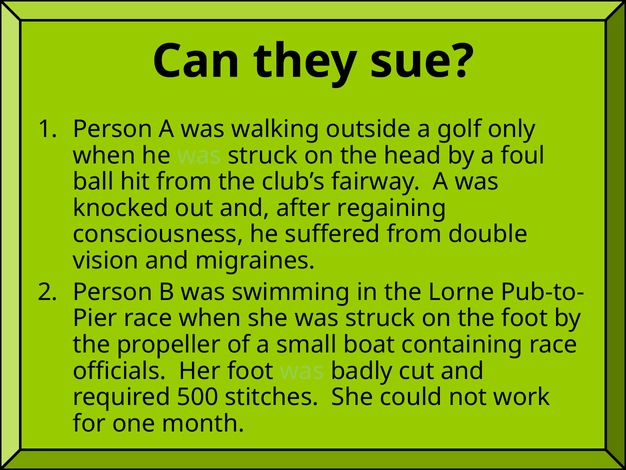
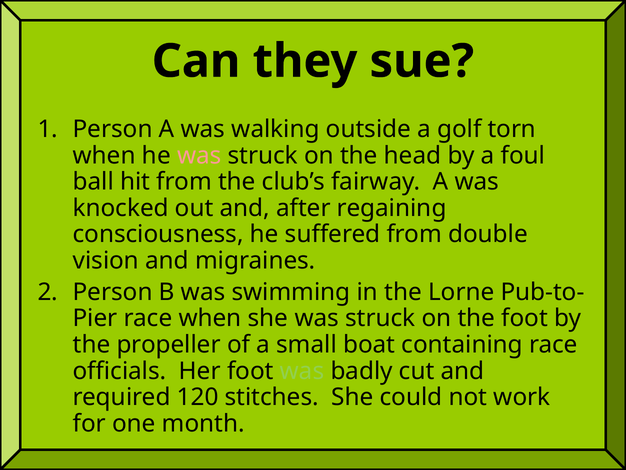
only: only -> torn (512, 129)
was colour: light green -> pink (199, 155)
500: 500 -> 120 (198, 397)
